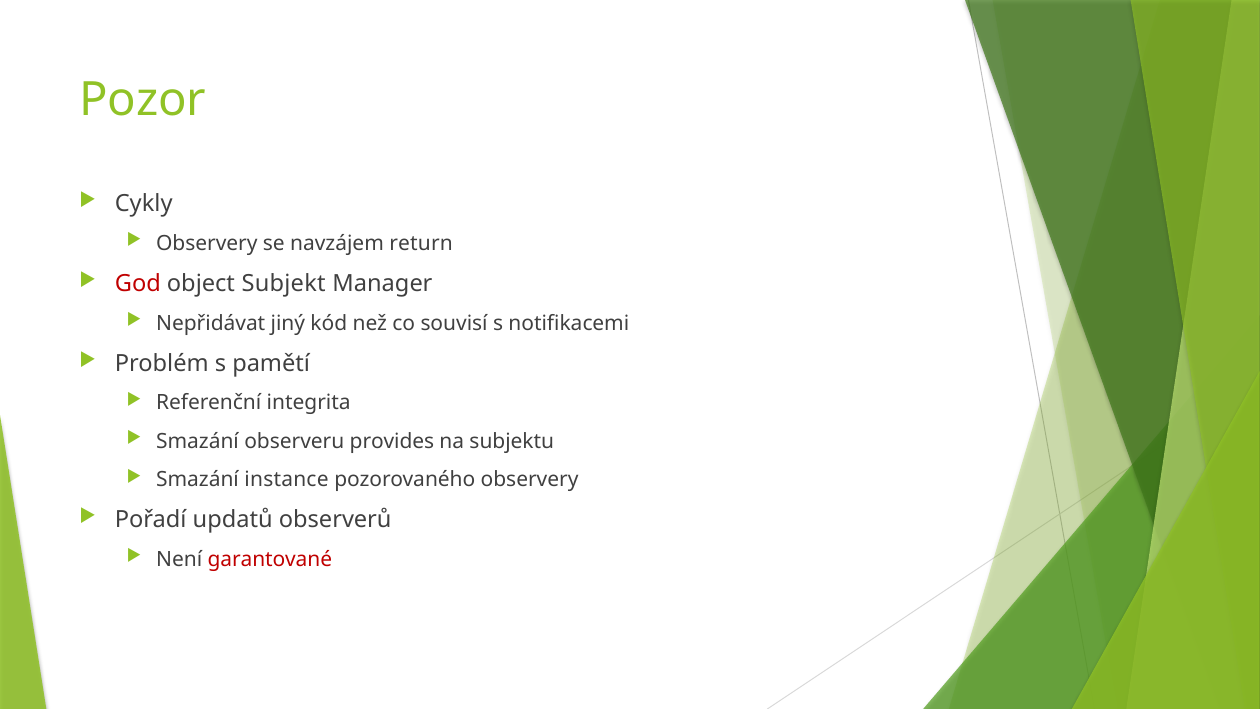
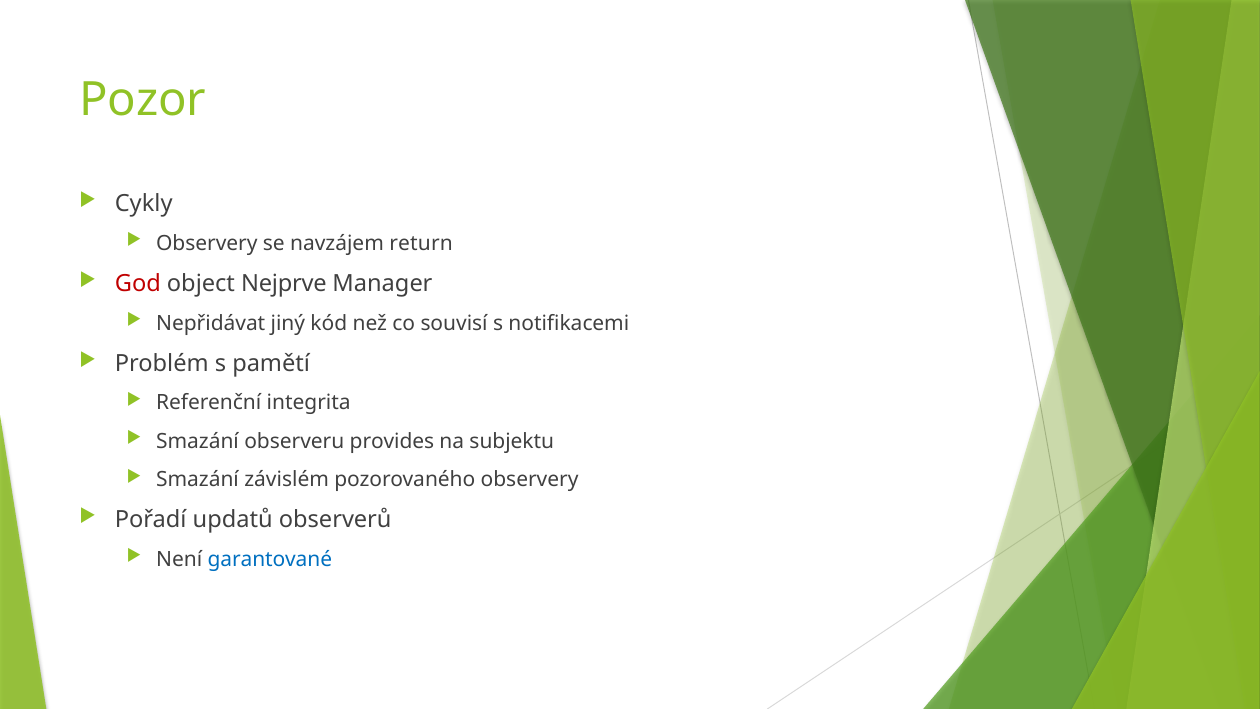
Subjekt: Subjekt -> Nejprve (284, 283)
instance: instance -> závislém (287, 479)
garantované colour: red -> blue (270, 559)
